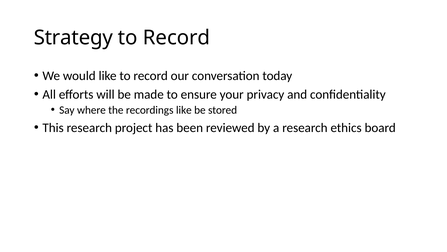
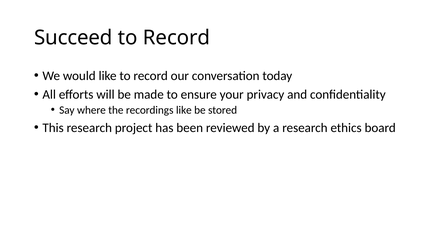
Strategy: Strategy -> Succeed (73, 38)
